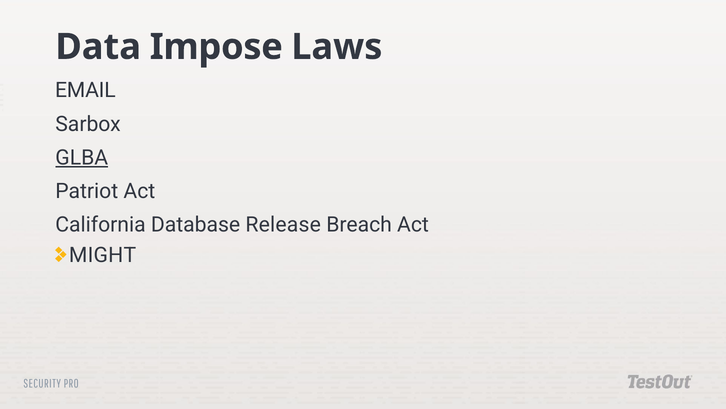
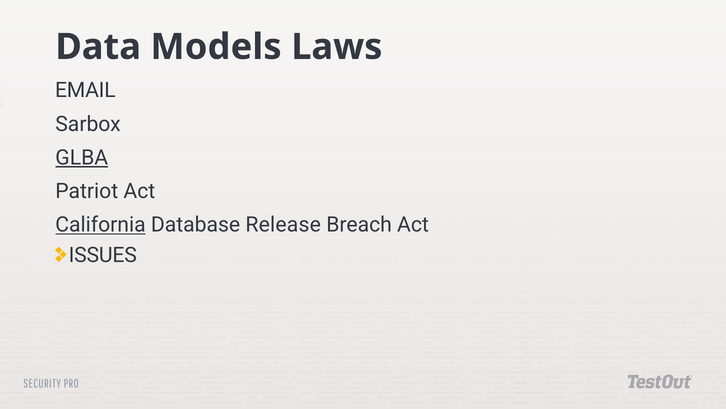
Impose: Impose -> Models (216, 47)
California underline: none -> present (101, 225)
MIGHT: MIGHT -> ISSUES (103, 255)
